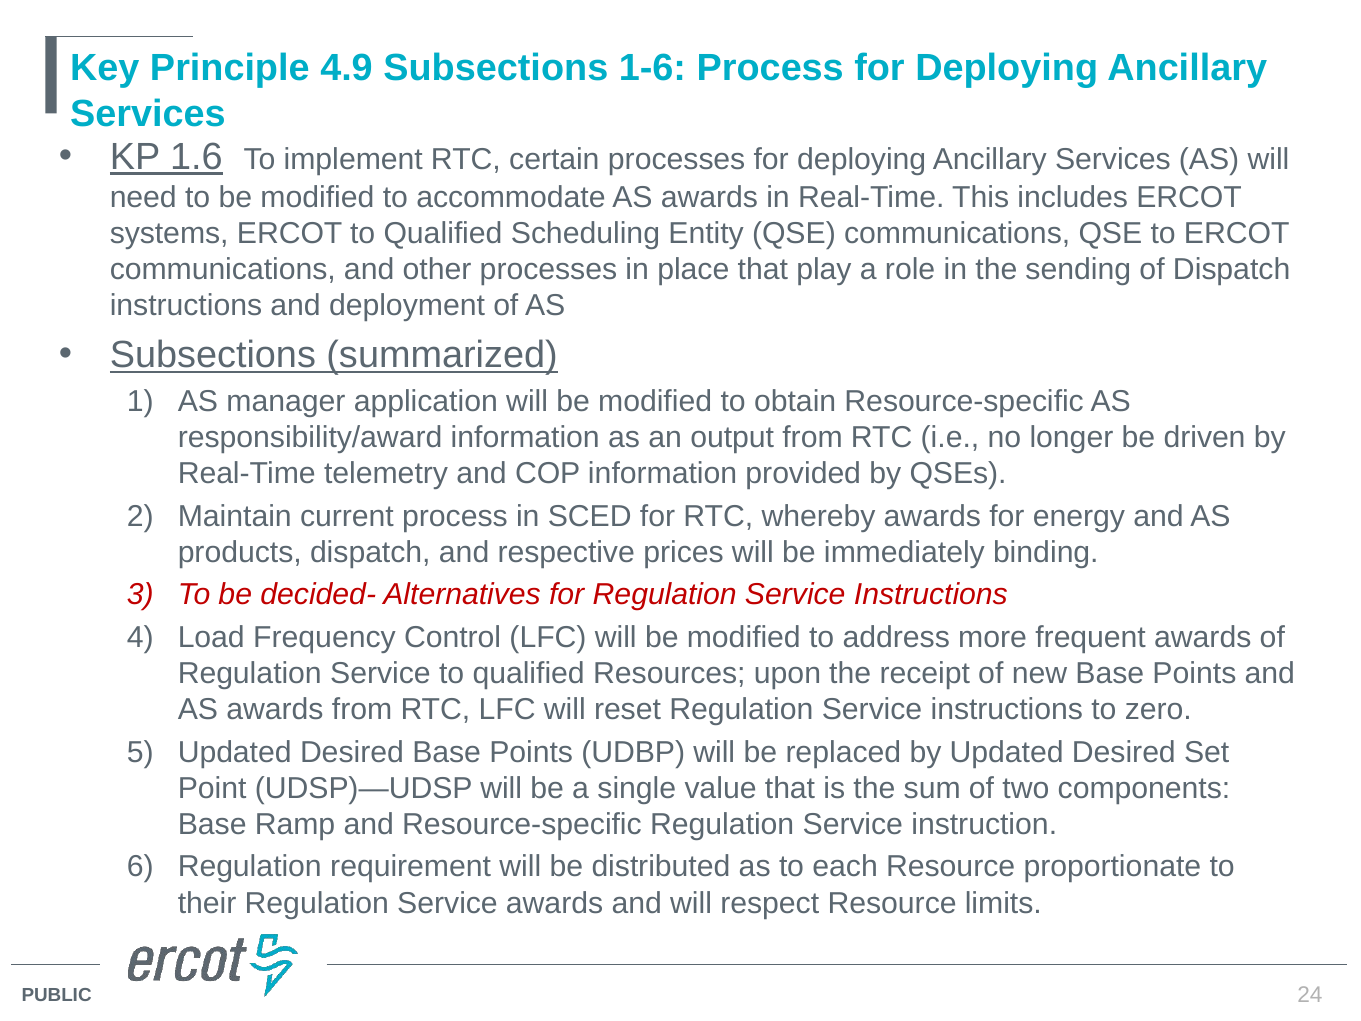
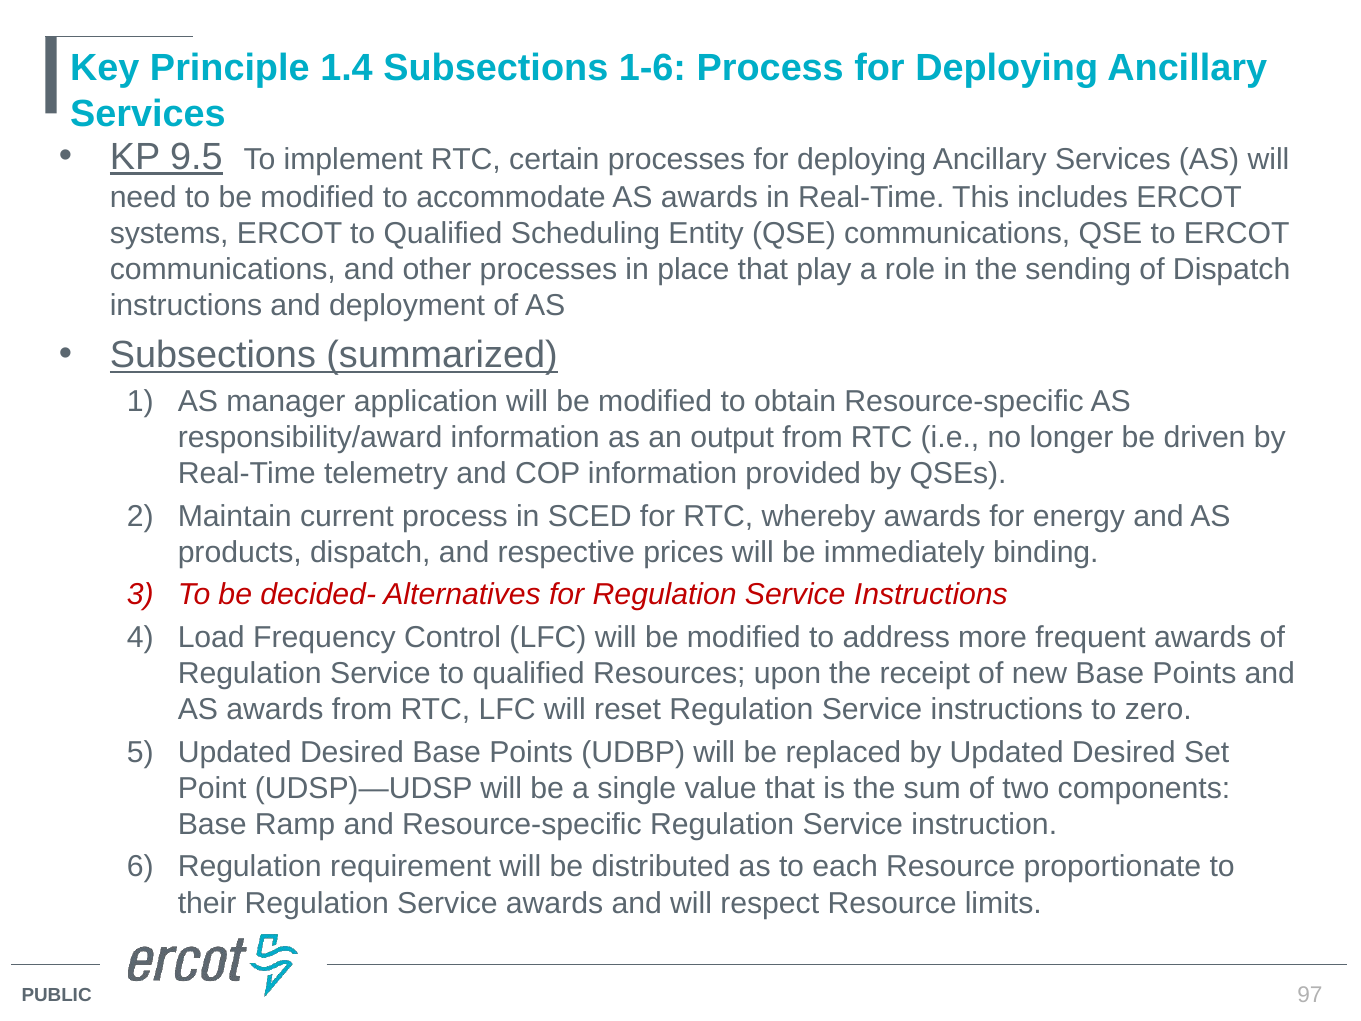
4.9: 4.9 -> 1.4 (347, 68)
1.6: 1.6 -> 9.5 (196, 157)
24: 24 -> 97 (1310, 995)
